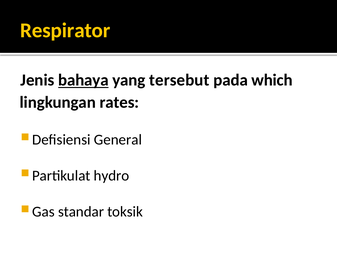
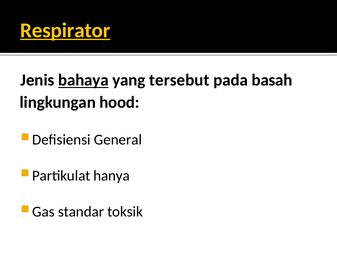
Respirator underline: none -> present (65, 30)
which: which -> basah (272, 80)
rates: rates -> hood (119, 102)
hydro: hydro -> hanya (112, 175)
